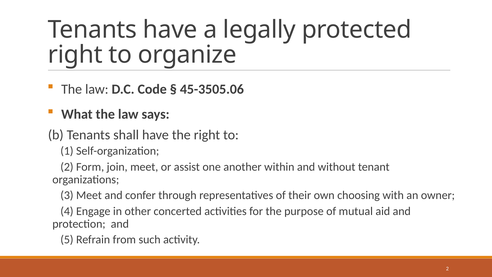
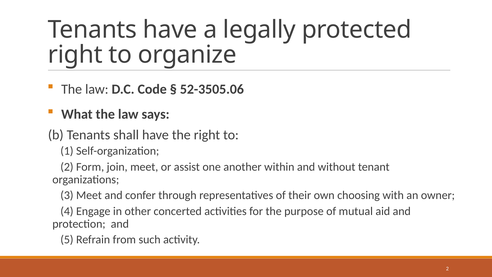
45-3505.06: 45-3505.06 -> 52-3505.06 (212, 89)
